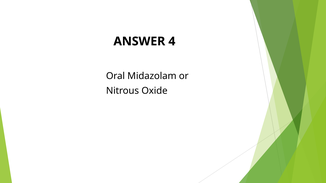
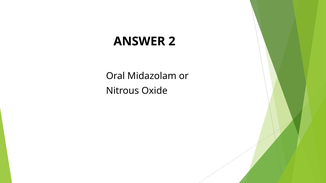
4: 4 -> 2 (172, 41)
